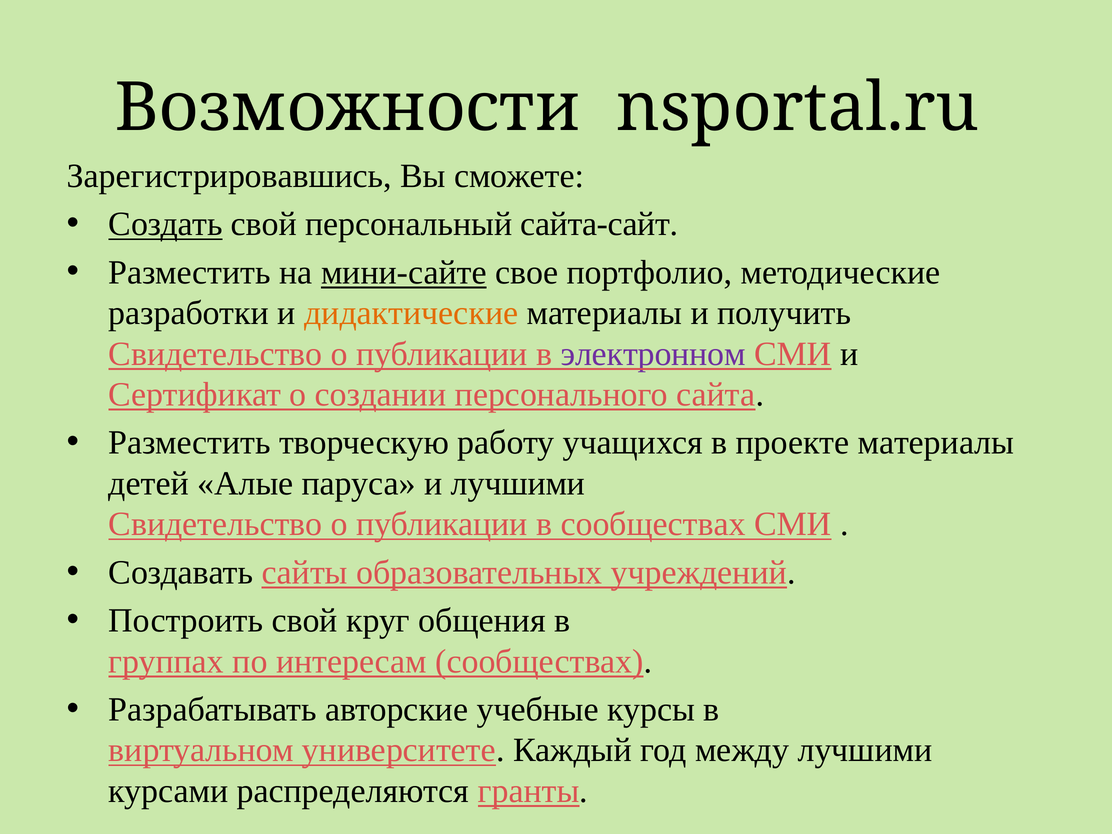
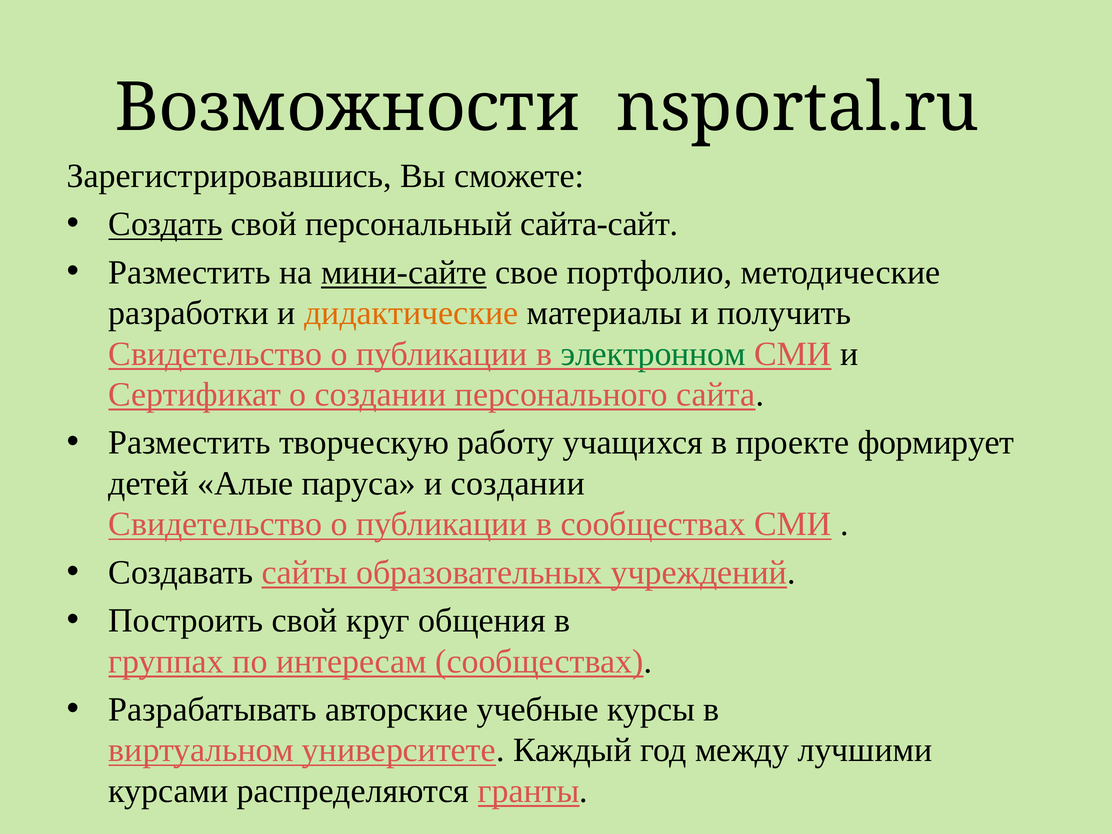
электронном colour: purple -> green (653, 354)
проекте материалы: материалы -> формирует (936, 443)
и лучшими: лучшими -> создании (518, 483)
